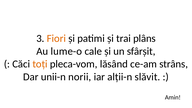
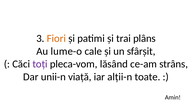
toți colour: orange -> purple (40, 64)
norii: norii -> viață (80, 77)
slăvit: slăvit -> toate (147, 77)
